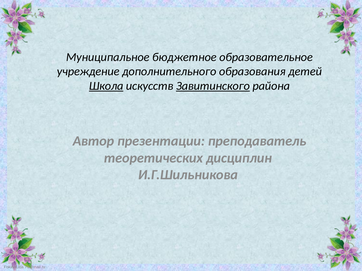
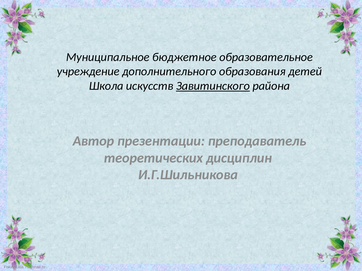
Школа underline: present -> none (106, 86)
